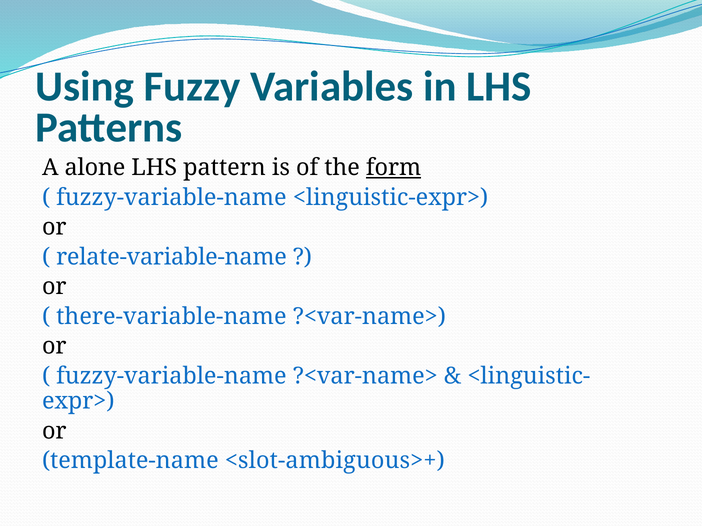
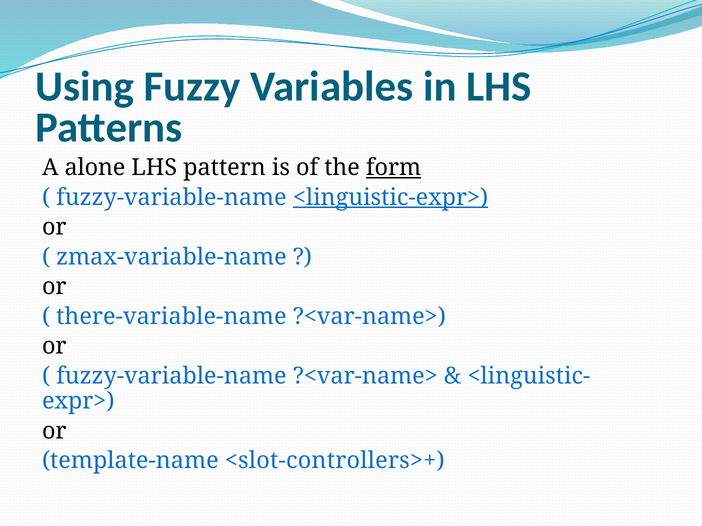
<linguistic-expr> underline: none -> present (391, 198)
relate-variable-name: relate-variable-name -> zmax-variable-name (171, 257)
<slot-ambiguous>+: <slot-ambiguous>+ -> <slot-controllers>+ (335, 461)
